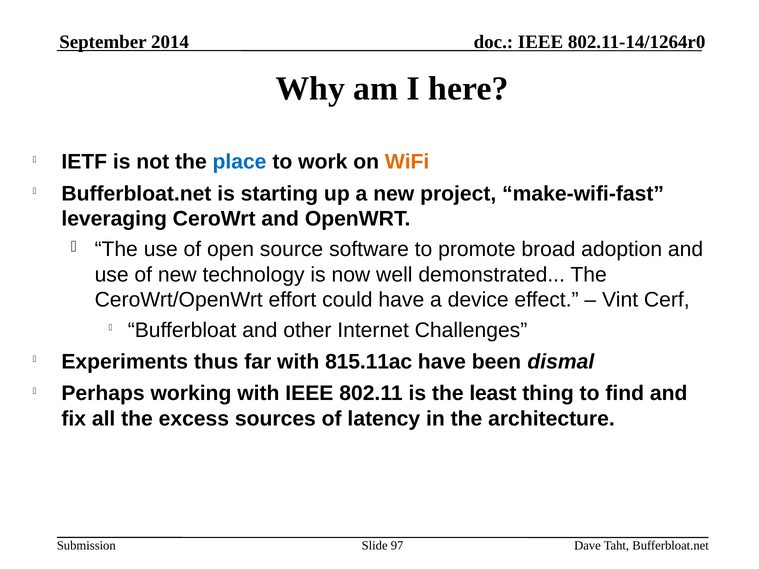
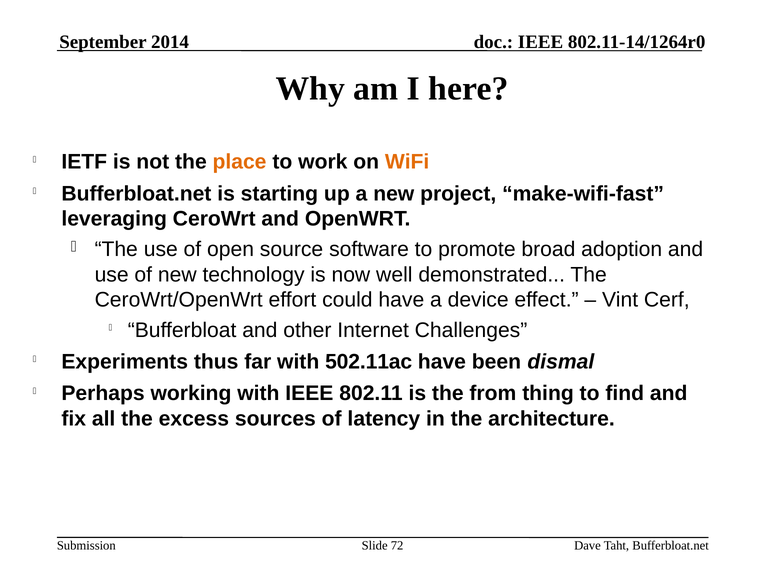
place colour: blue -> orange (240, 162)
815.11ac: 815.11ac -> 502.11ac (369, 362)
least: least -> from (493, 393)
97: 97 -> 72 (397, 546)
